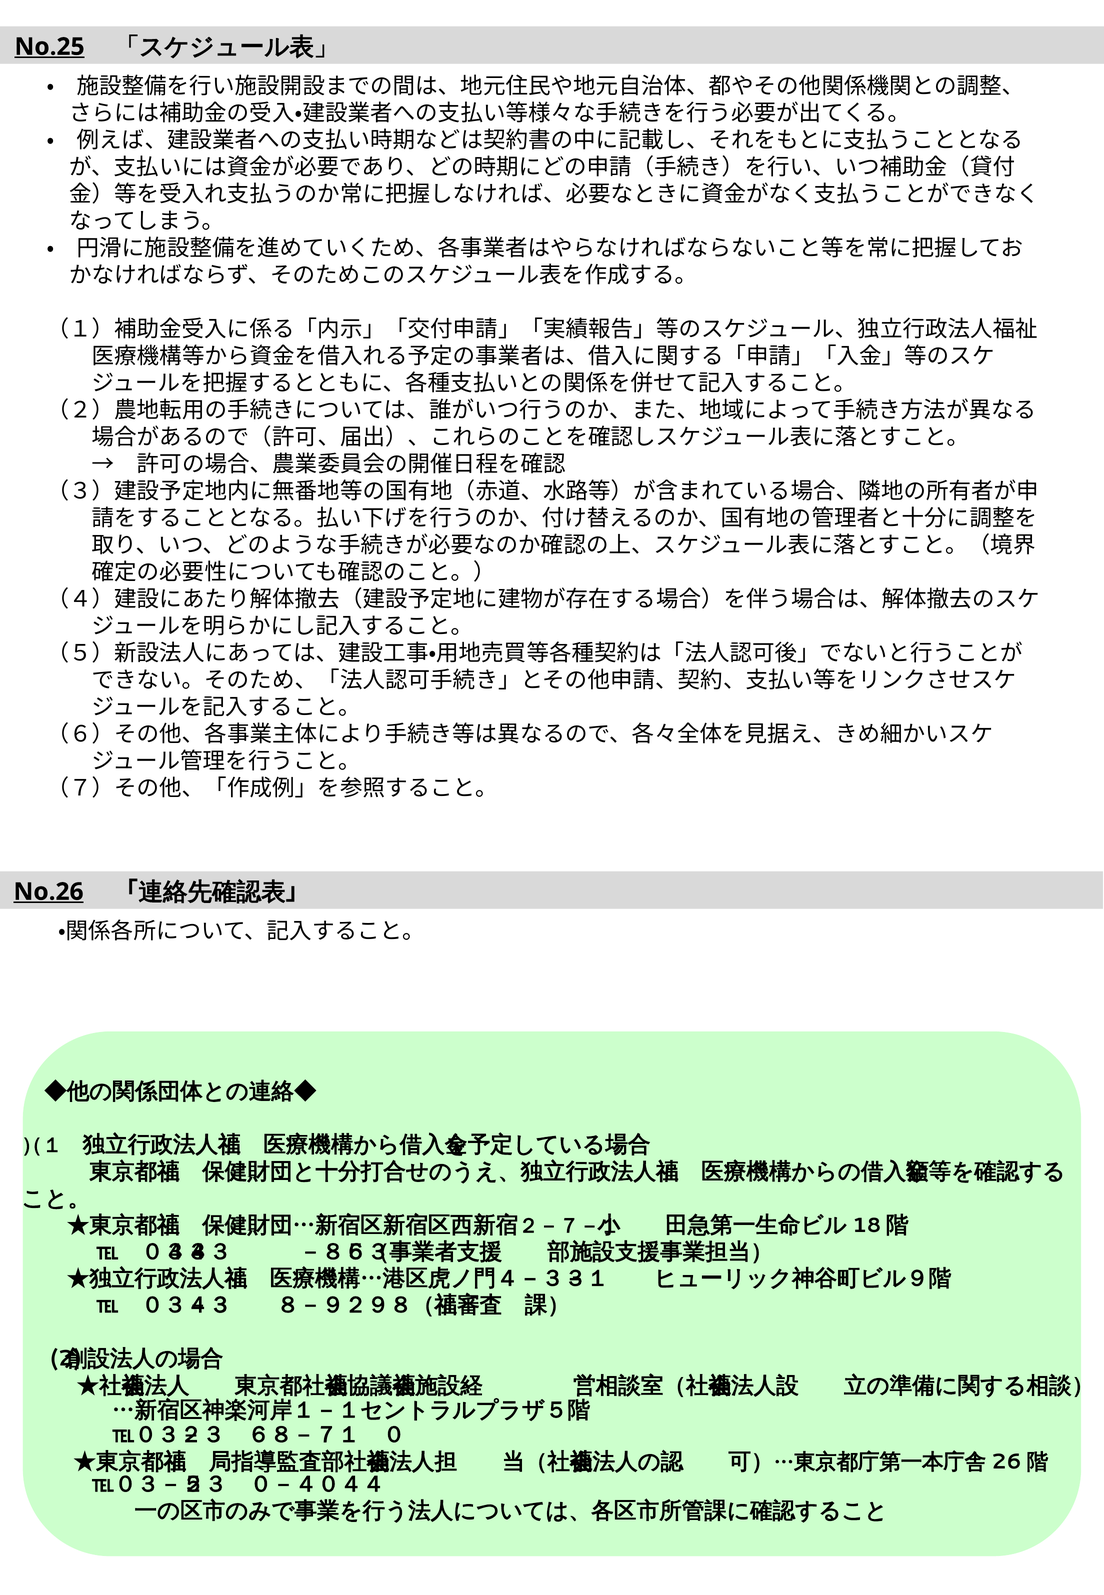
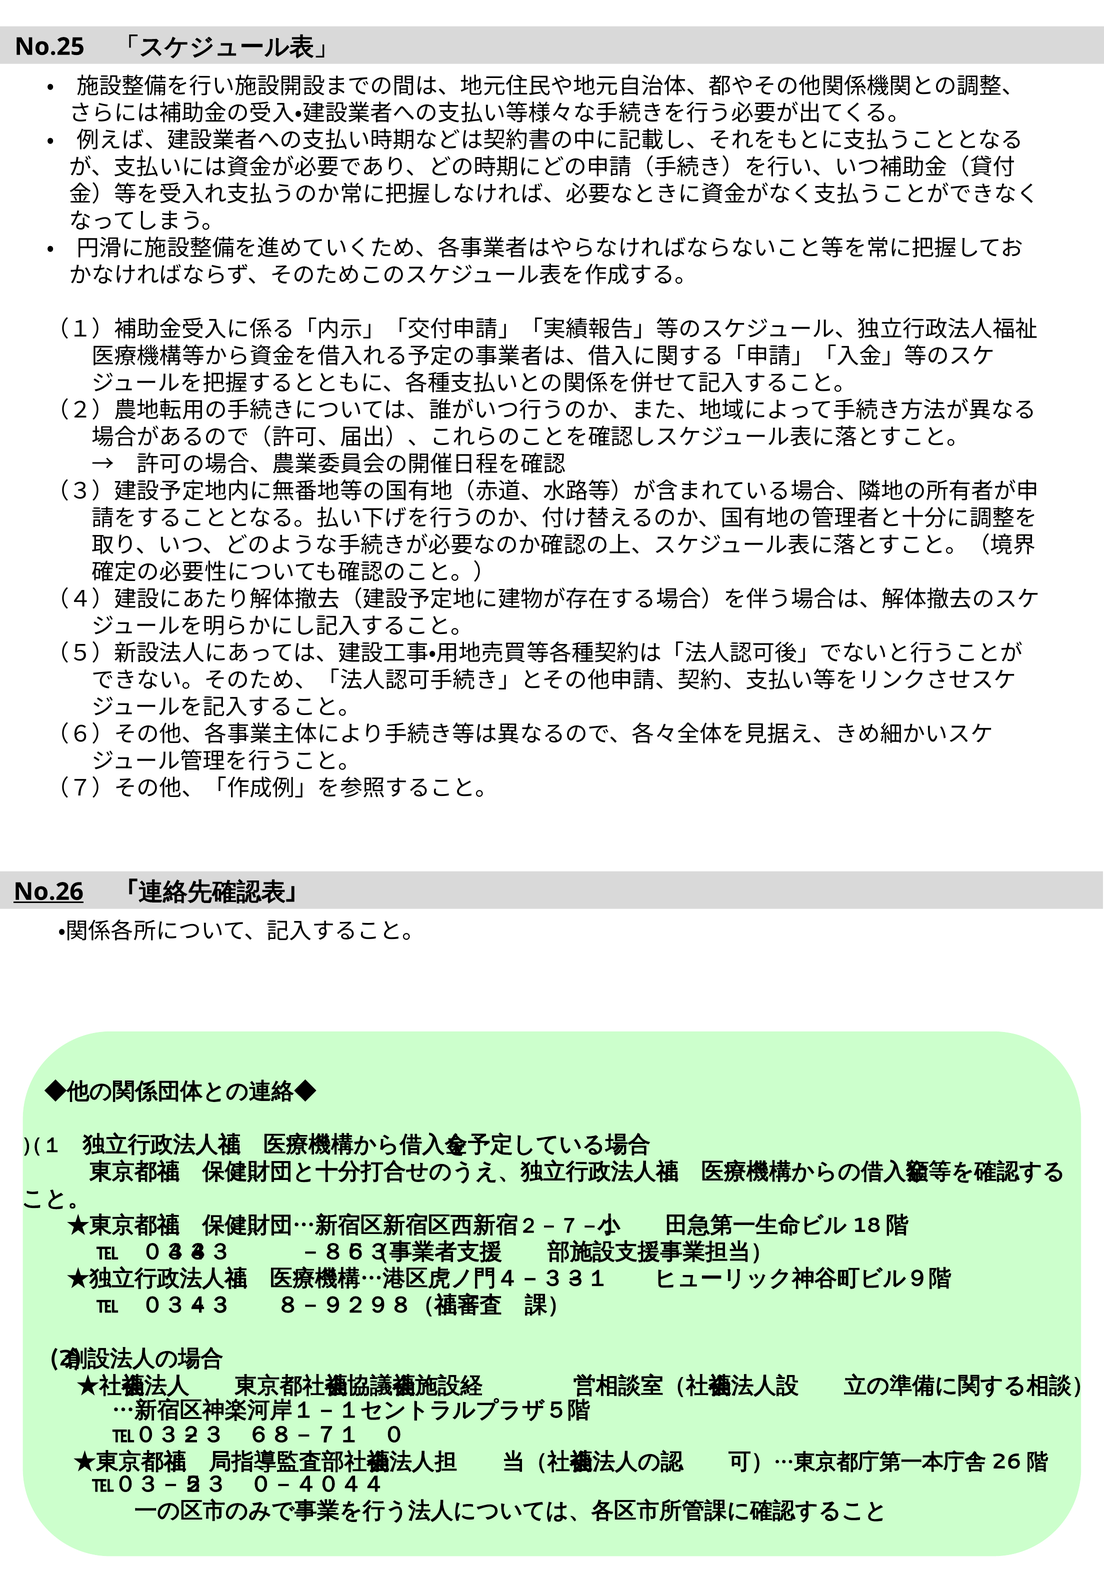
No.25 underline: present -> none (49, 47)
